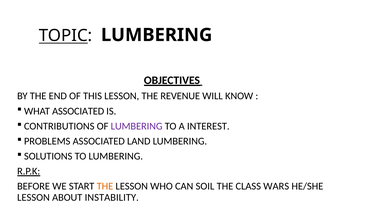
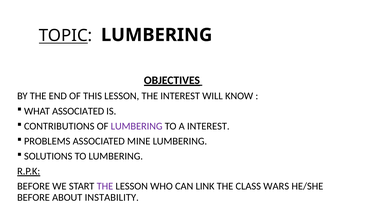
THE REVENUE: REVENUE -> INTEREST (180, 96)
LAND: LAND -> MINE (139, 141)
THE colour: orange -> purple (105, 186)
SOIL: SOIL -> LINK (205, 186)
LESSON: LESSON -> BEFORE (33, 197)
